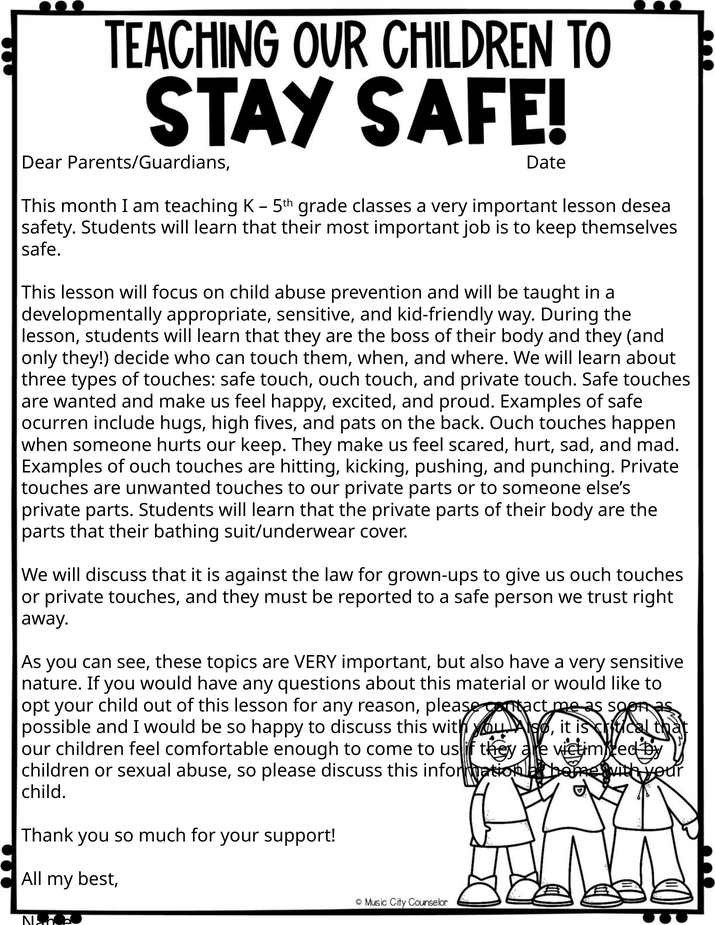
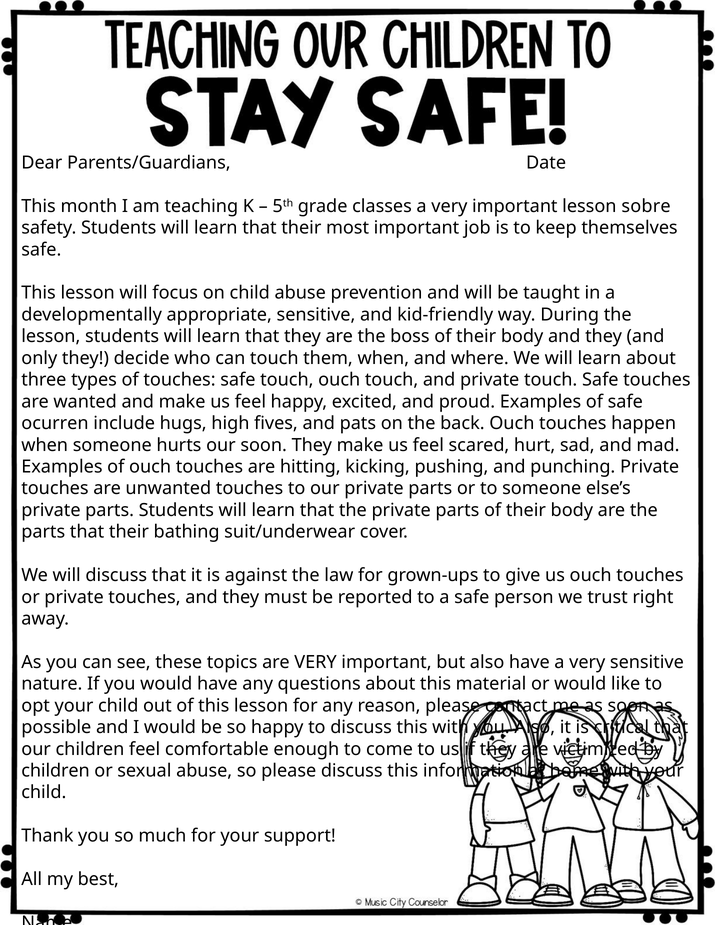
desea: desea -> sobre (646, 206)
our keep: keep -> soon (264, 445)
